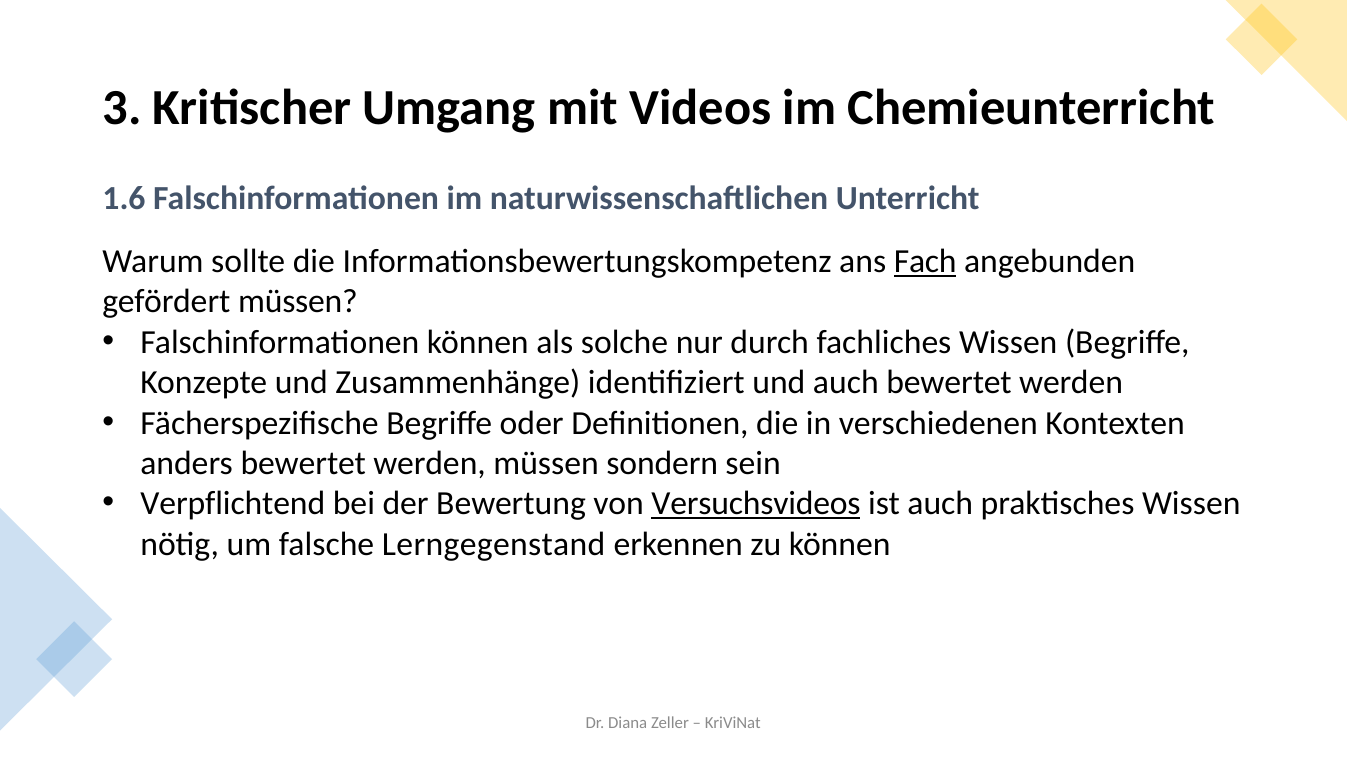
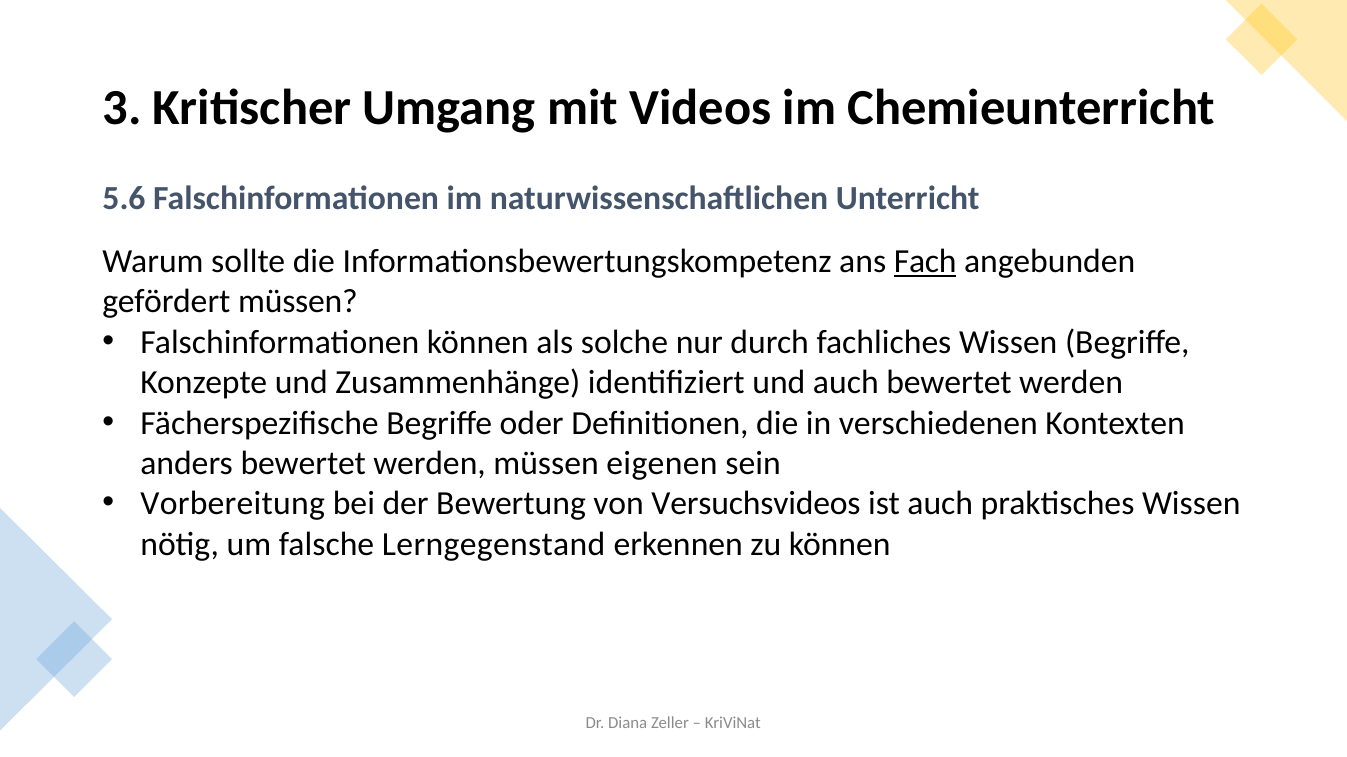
1.6: 1.6 -> 5.6 (124, 198)
sondern: sondern -> eigenen (662, 464)
Verpflichtend: Verpflichtend -> Vorbereitung (233, 504)
Versuchsvideos underline: present -> none (756, 504)
